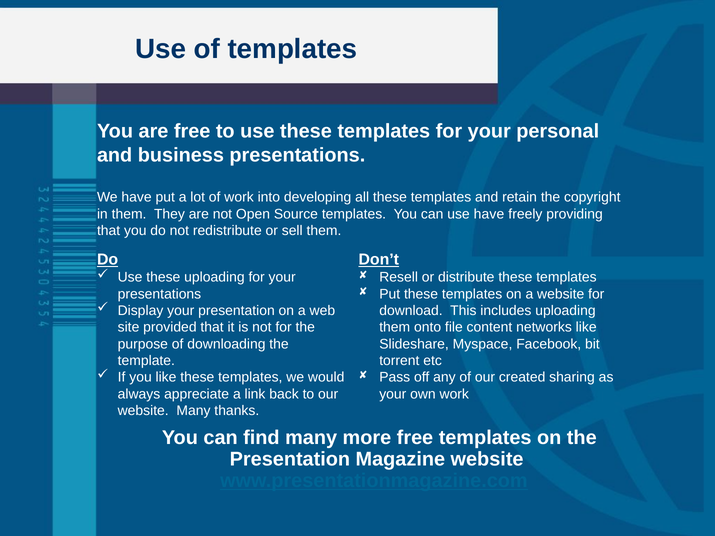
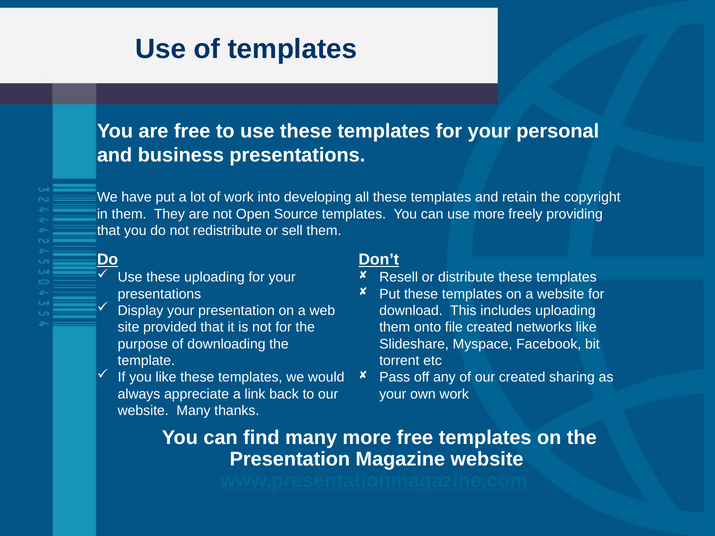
use have: have -> more (489, 214)
file content: content -> created (489, 327)
